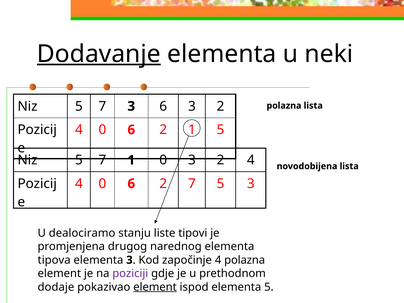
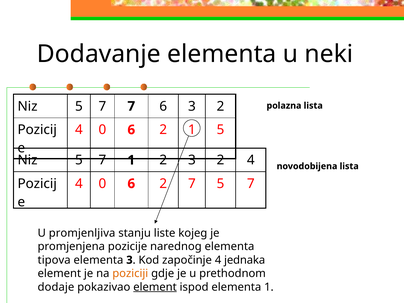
Dodavanje underline: present -> none (99, 54)
7 3: 3 -> 7 (131, 106)
1 0: 0 -> 2 (163, 160)
7 5 3: 3 -> 7 (251, 184)
dealociramo: dealociramo -> promjenljiva (82, 233)
tipovi: tipovi -> kojeg (193, 233)
drugog: drugog -> pozicije (128, 247)
4 polazna: polazna -> jednaka (245, 260)
poziciji colour: purple -> orange (130, 274)
elementa 5: 5 -> 1 (269, 287)
